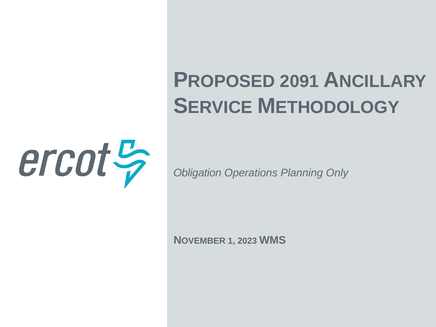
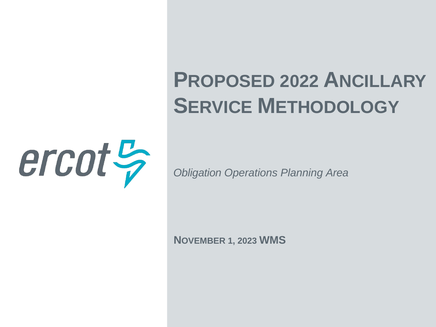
2091: 2091 -> 2022 (299, 81)
Only: Only -> Area (337, 173)
